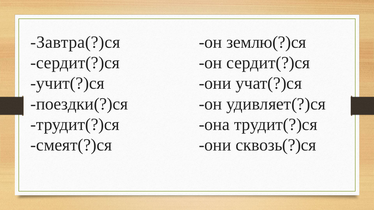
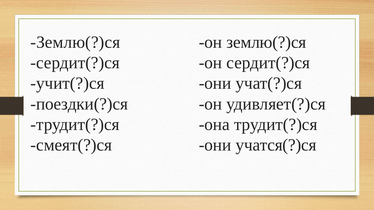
Завтра(?)ся: Завтра(?)ся -> Землю(?)ся (75, 42)
сквозь(?)ся: сквозь(?)ся -> учатся(?)ся (276, 145)
